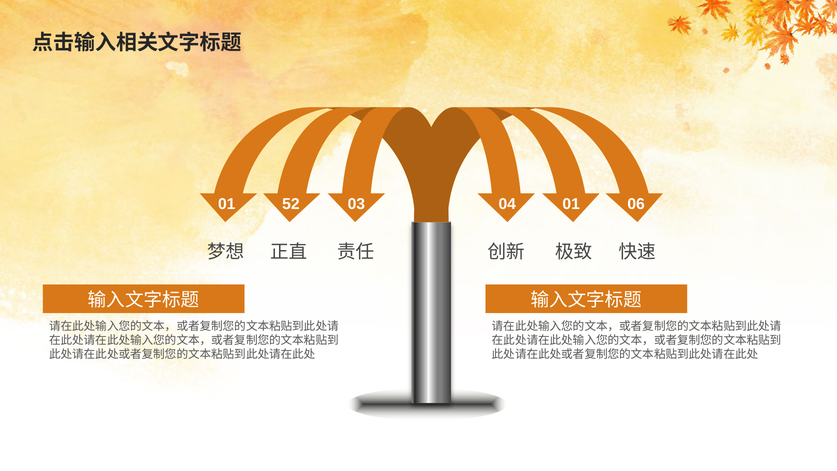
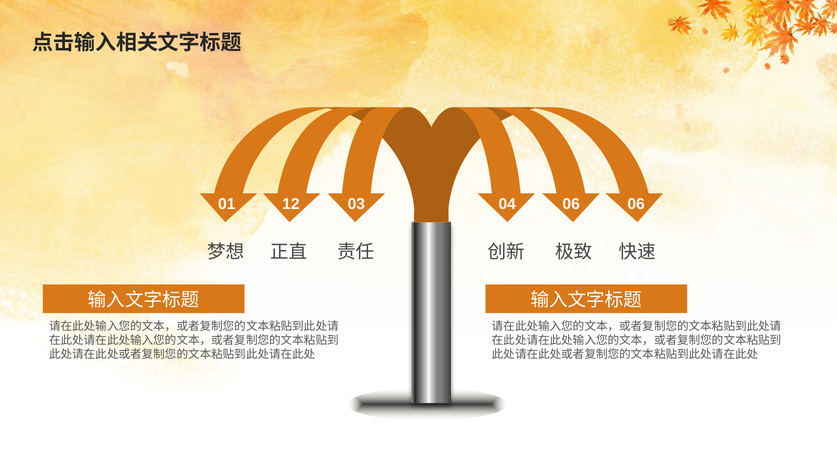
52: 52 -> 12 (291, 204)
04 01: 01 -> 06 (571, 204)
